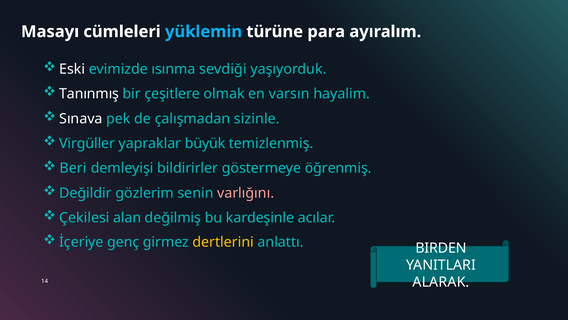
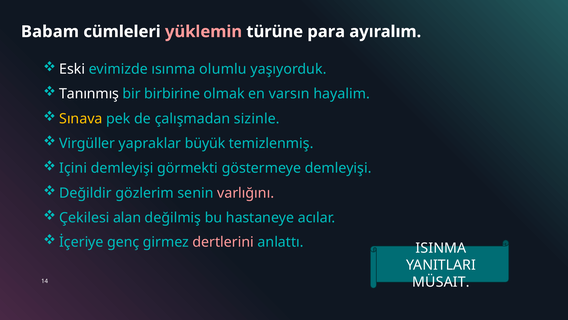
Masayı: Masayı -> Babam (50, 32)
yüklemin colour: light blue -> pink (204, 32)
sevdiği: sevdiği -> olumlu (223, 69)
çeşitlere: çeşitlere -> birbirine (172, 94)
Sınava colour: white -> yellow (81, 119)
Beri: Beri -> Içini (73, 168)
bildirirler: bildirirler -> görmekti (188, 168)
göstermeye öğrenmiş: öğrenmiş -> demleyişi (338, 168)
kardeşinle: kardeşinle -> hastaneye (260, 217)
dertlerini colour: yellow -> pink (223, 242)
BIRDEN: BIRDEN -> ISINMA (441, 248)
ALARAK: ALARAK -> MÜSAIT (441, 282)
